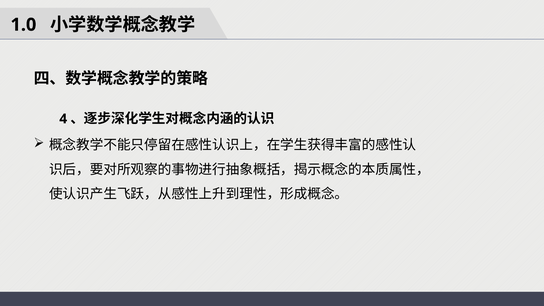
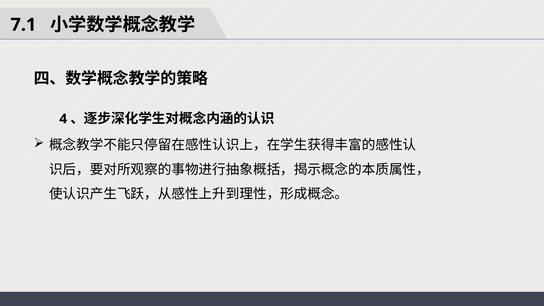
1.0: 1.0 -> 7.1 (23, 25)
